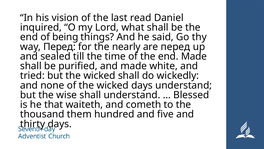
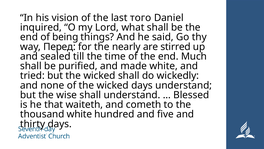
read: read -> того (141, 18)
are перед: перед -> stirred (176, 47)
end Made: Made -> Much (194, 56)
thousand them: them -> white (79, 114)
